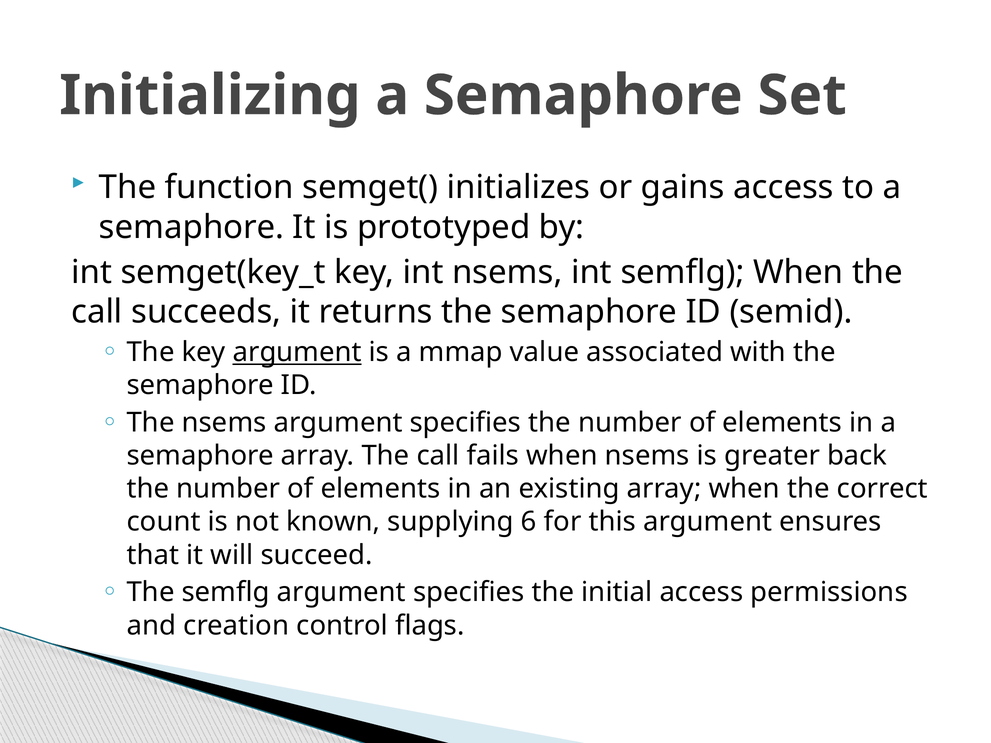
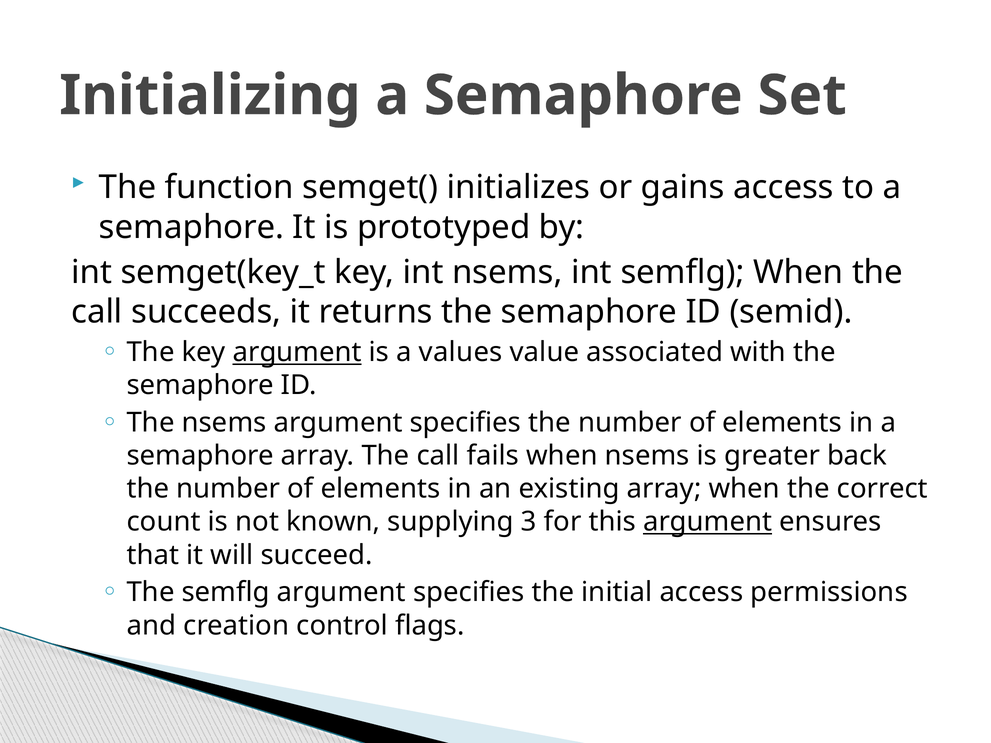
mmap: mmap -> values (461, 352)
6: 6 -> 3 (529, 522)
argument underline: none -> present (708, 522)
